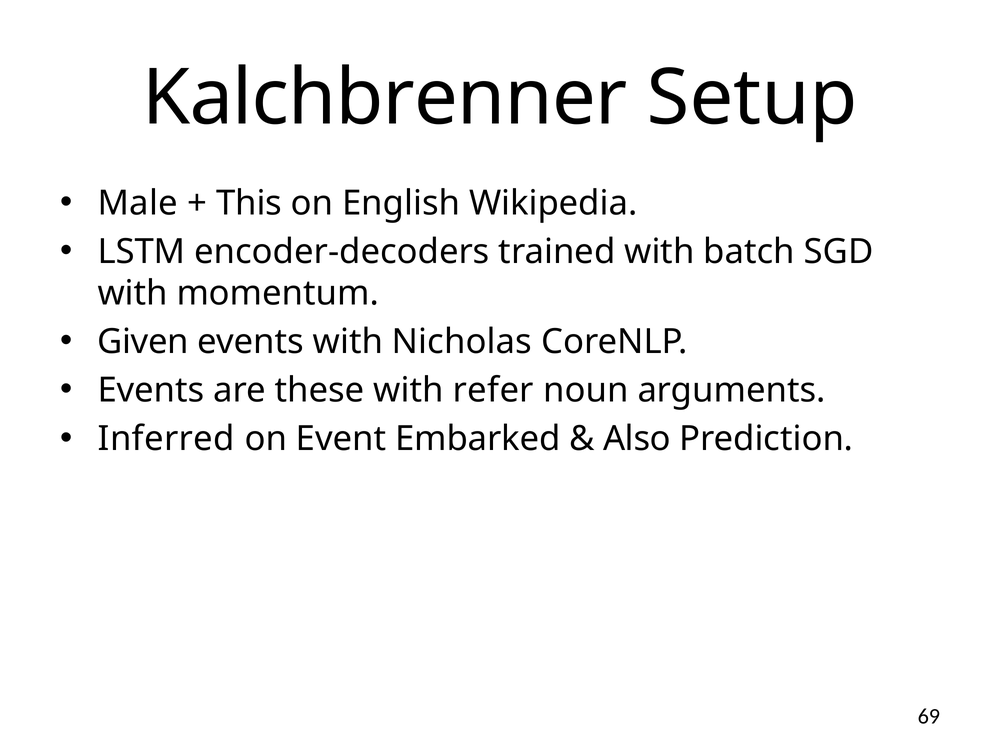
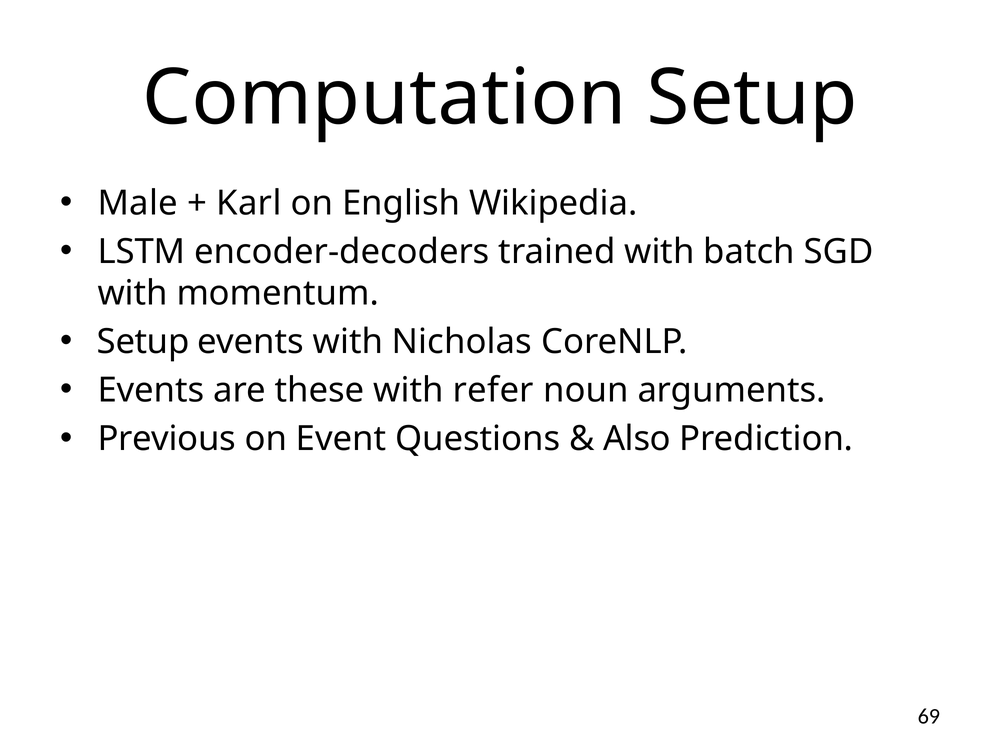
Kalchbrenner: Kalchbrenner -> Computation (384, 98)
This: This -> Karl (249, 203)
Given: Given -> Setup (143, 342)
Inferred: Inferred -> Previous (167, 439)
Embarked: Embarked -> Questions (478, 439)
